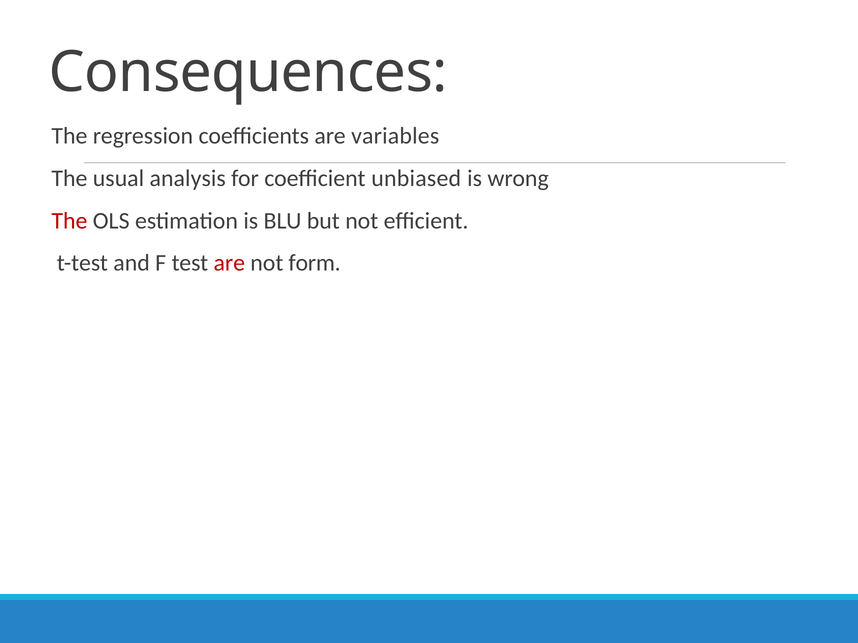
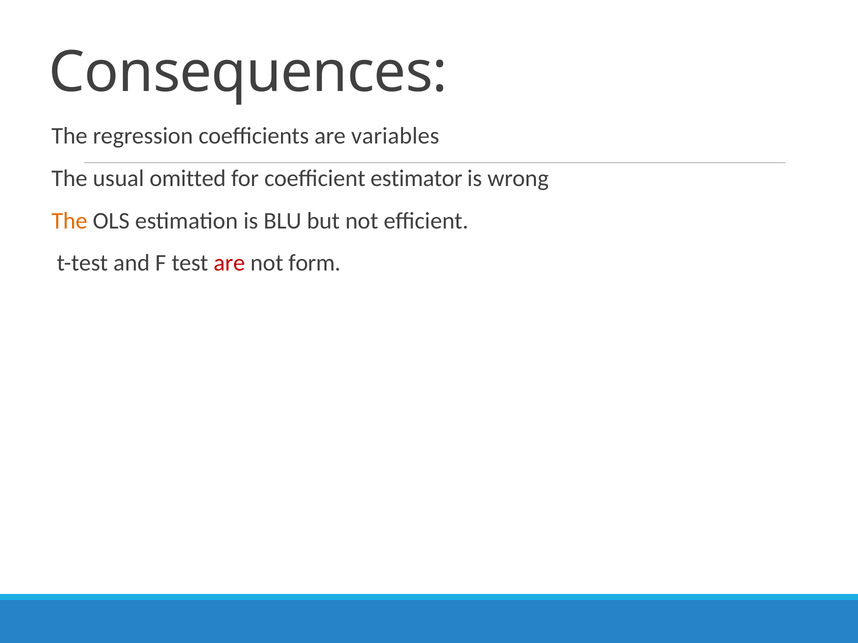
analysis: analysis -> omitted (188, 178)
unbiased: unbiased -> estimator (416, 178)
The colour: red -> orange (69, 221)
